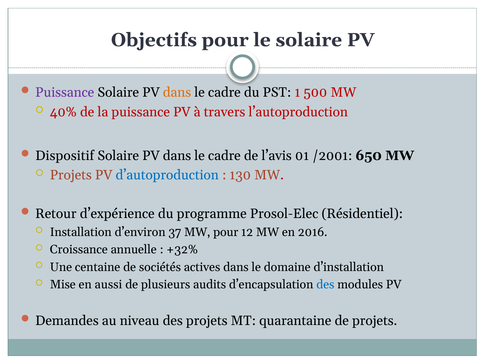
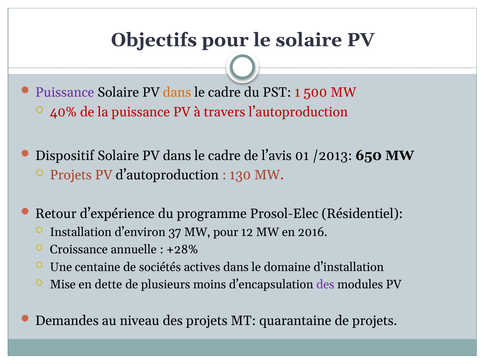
/2001: /2001 -> /2013 (332, 155)
d’autoproduction colour: blue -> black (167, 175)
+32%: +32% -> +28% (182, 249)
aussi: aussi -> dette (108, 284)
audits: audits -> moins (210, 284)
des colour: blue -> purple (325, 284)
